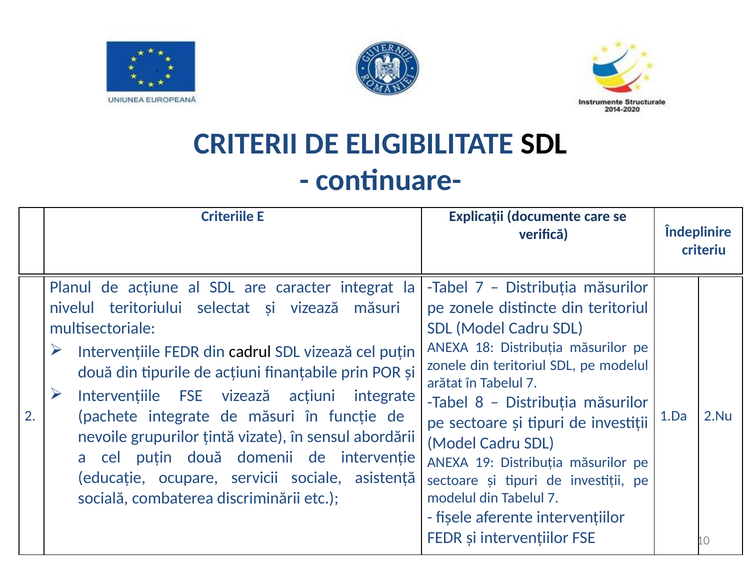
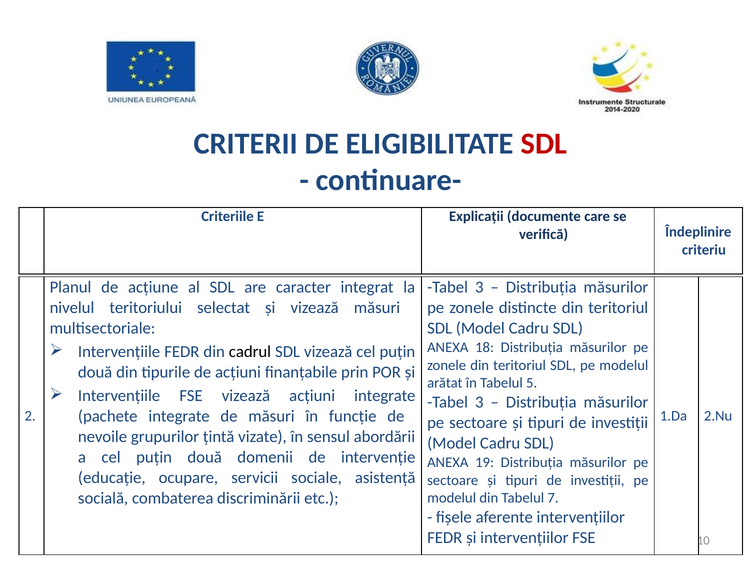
SDL colour: black -> red (544, 144)
7: 7 -> 3 (479, 287)
în Tabelul 7: 7 -> 5 (532, 383)
8: 8 -> 3 (479, 402)
